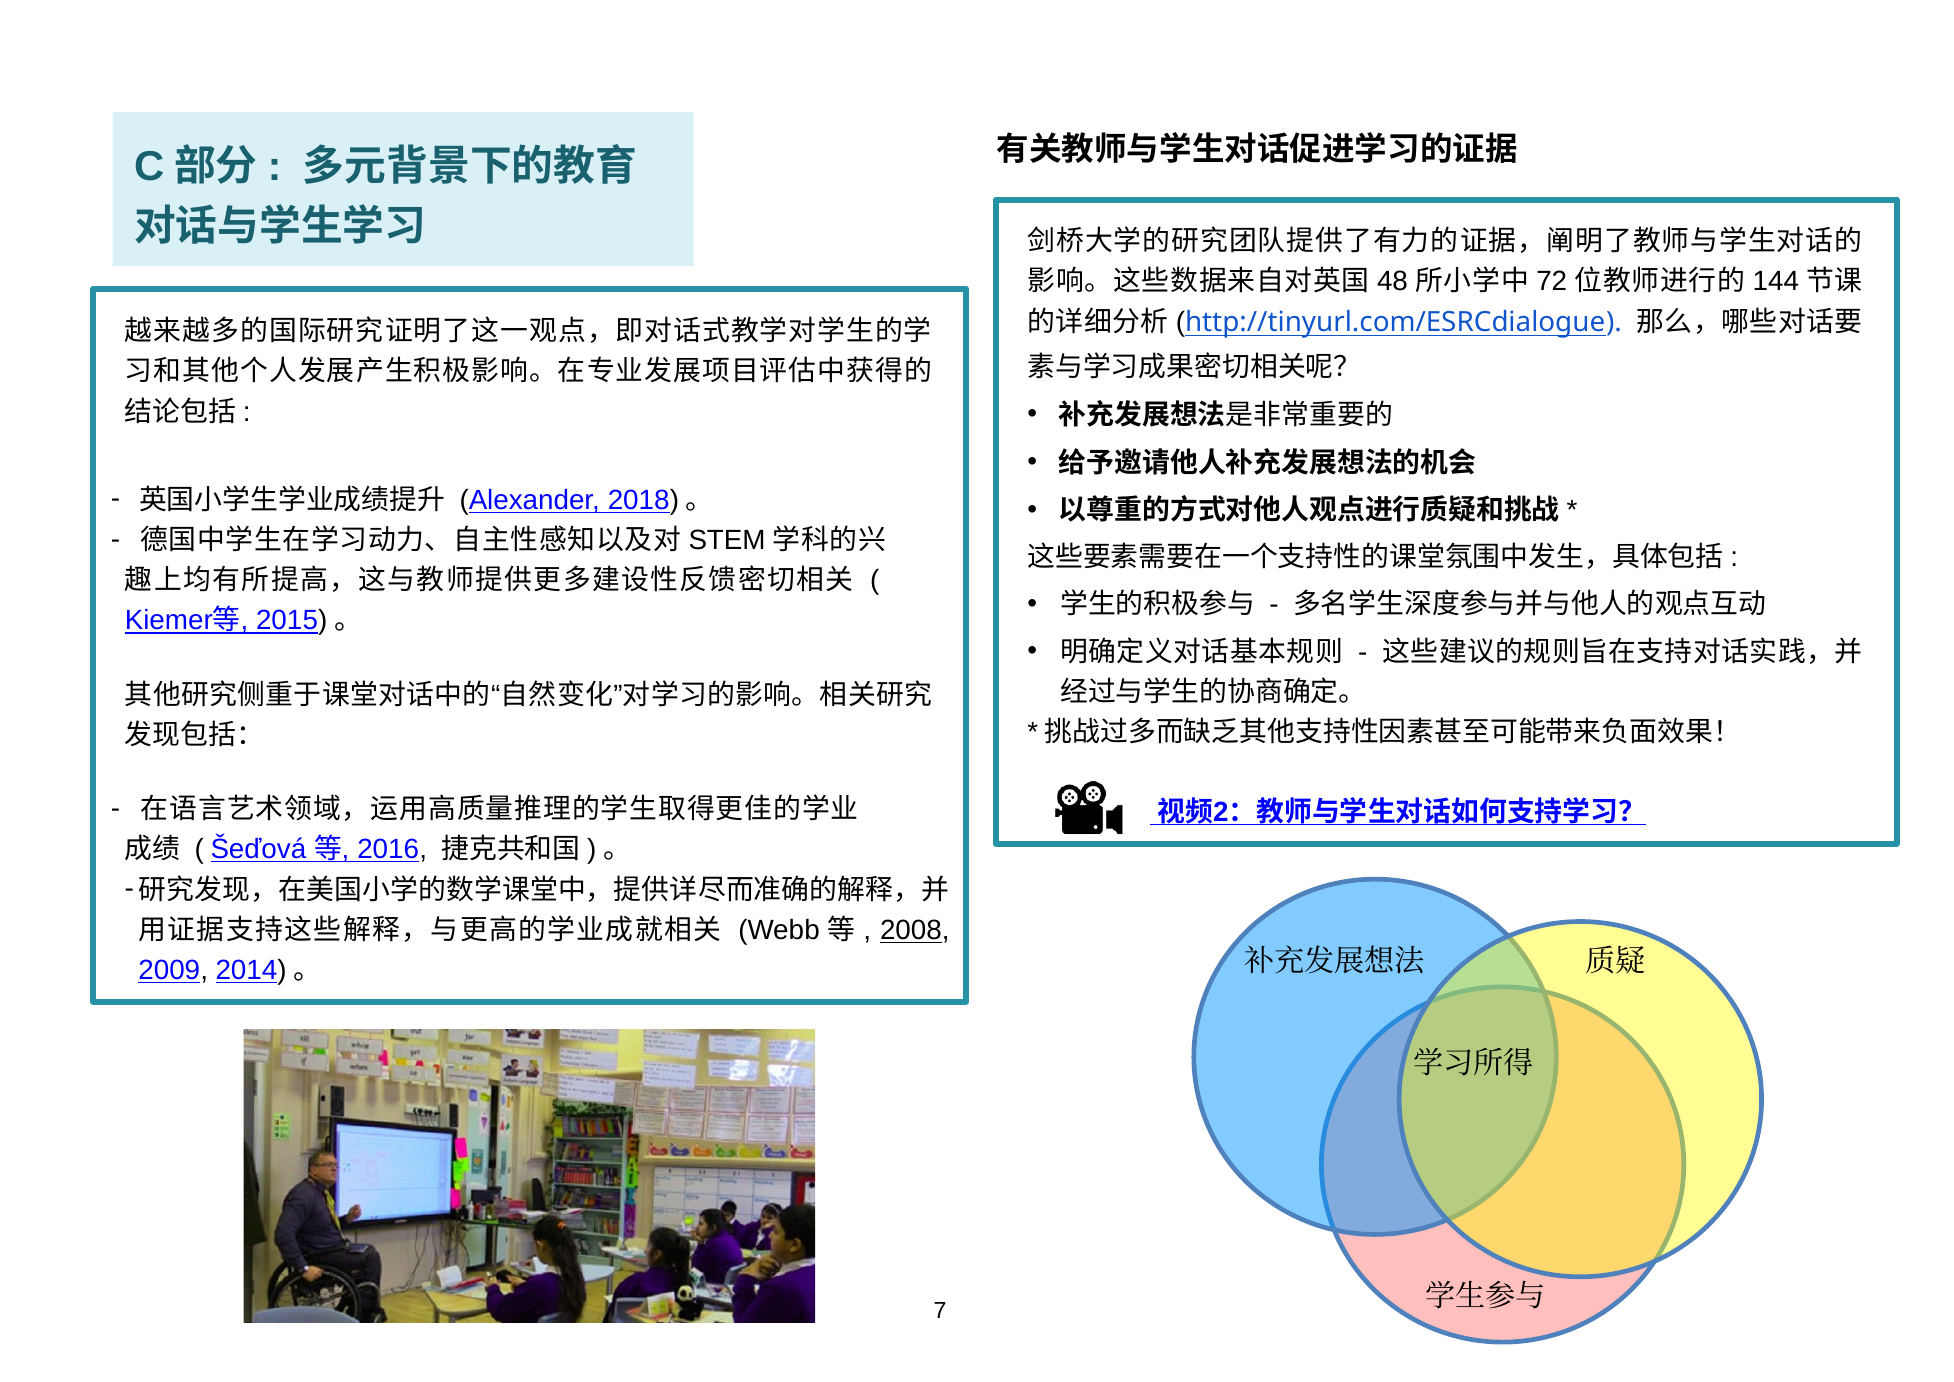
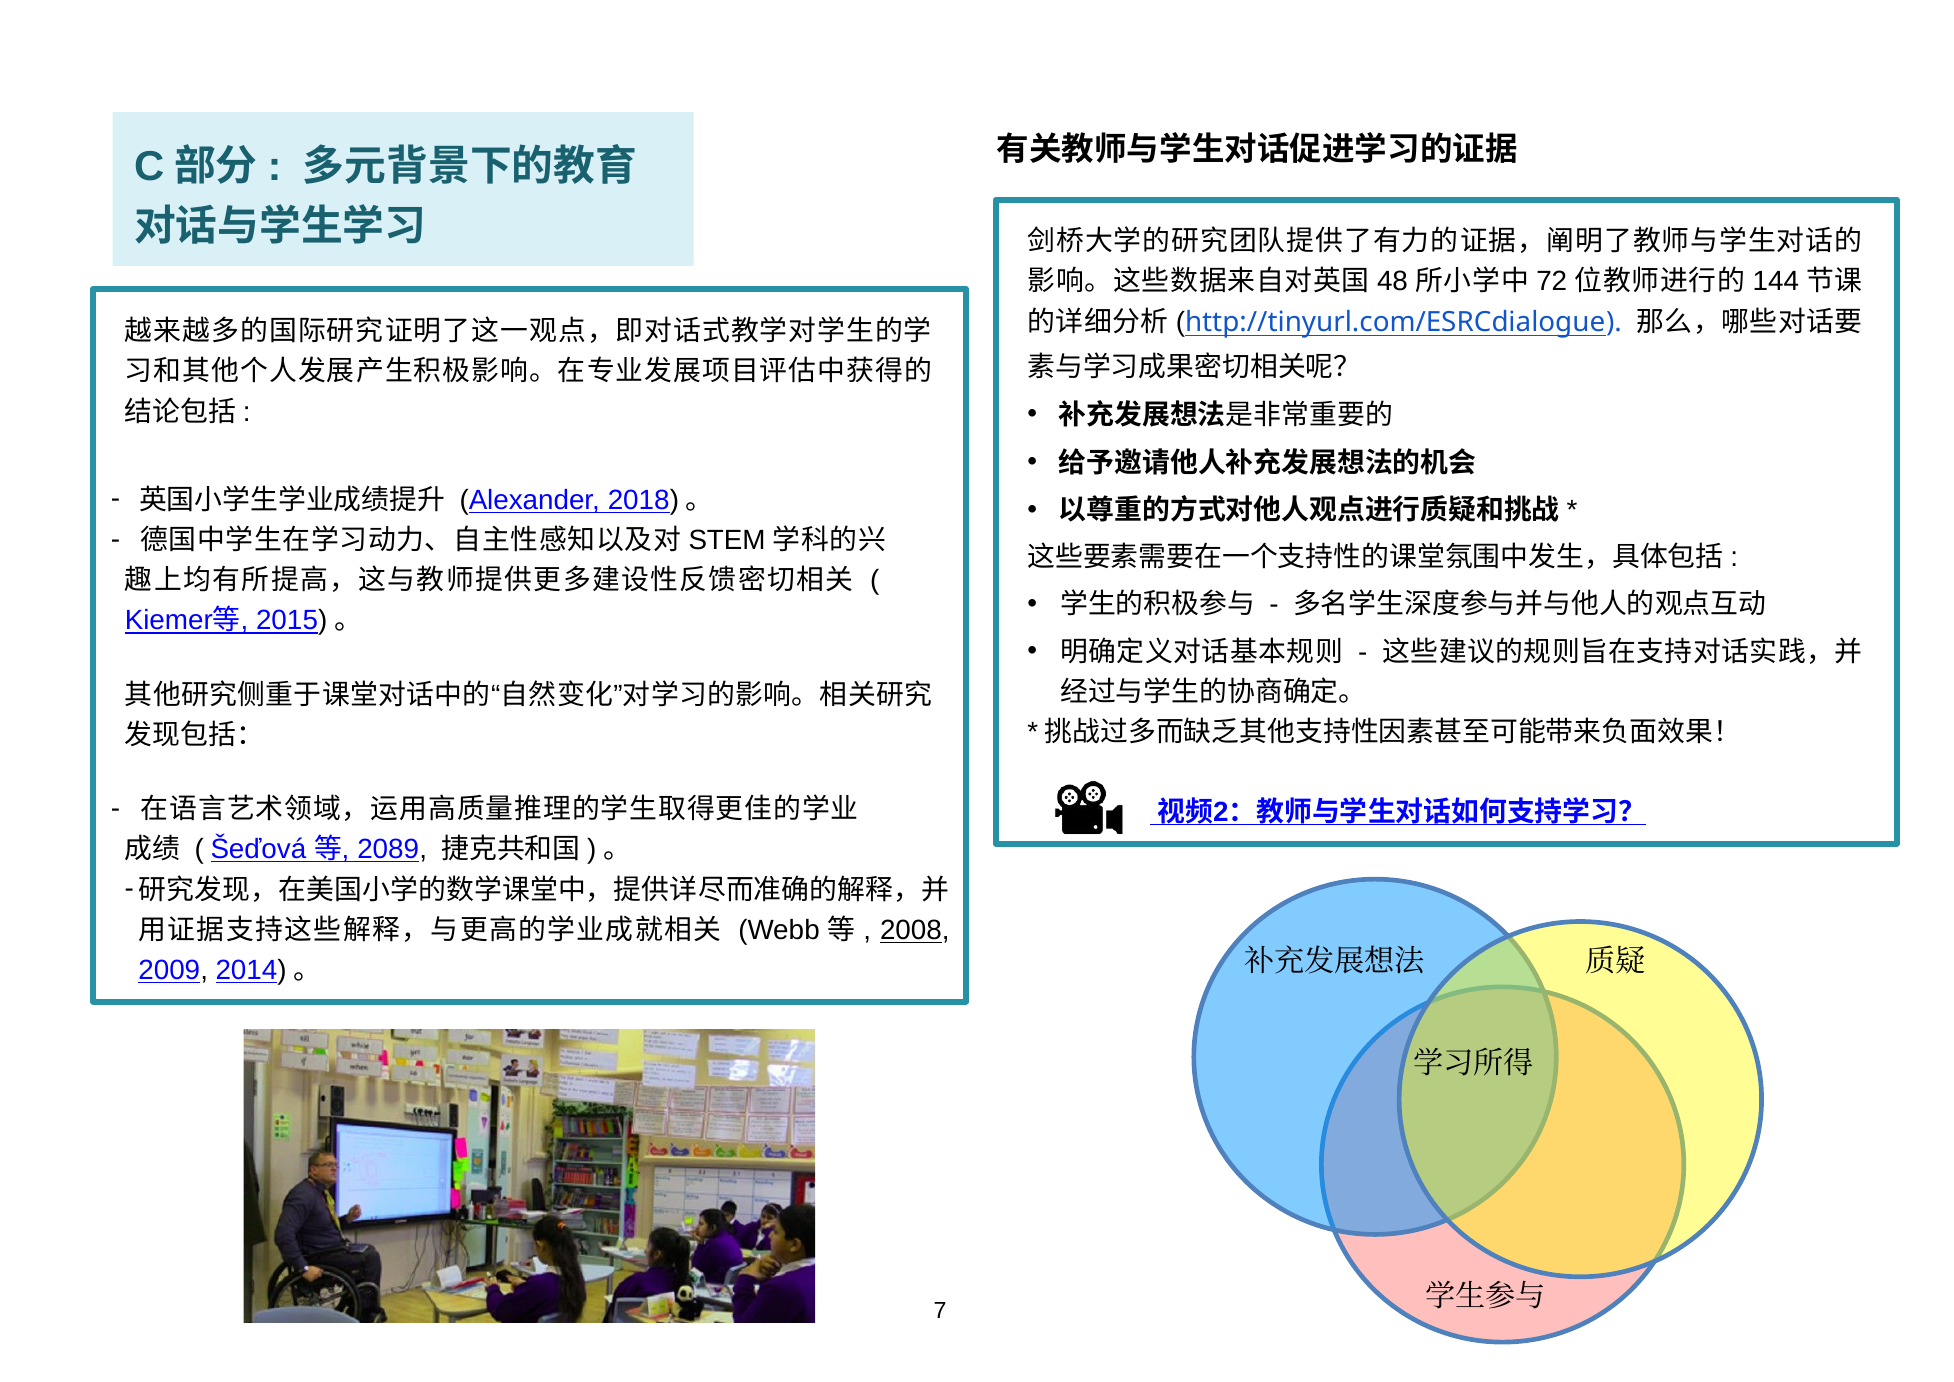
2016: 2016 -> 2089 (388, 849)
